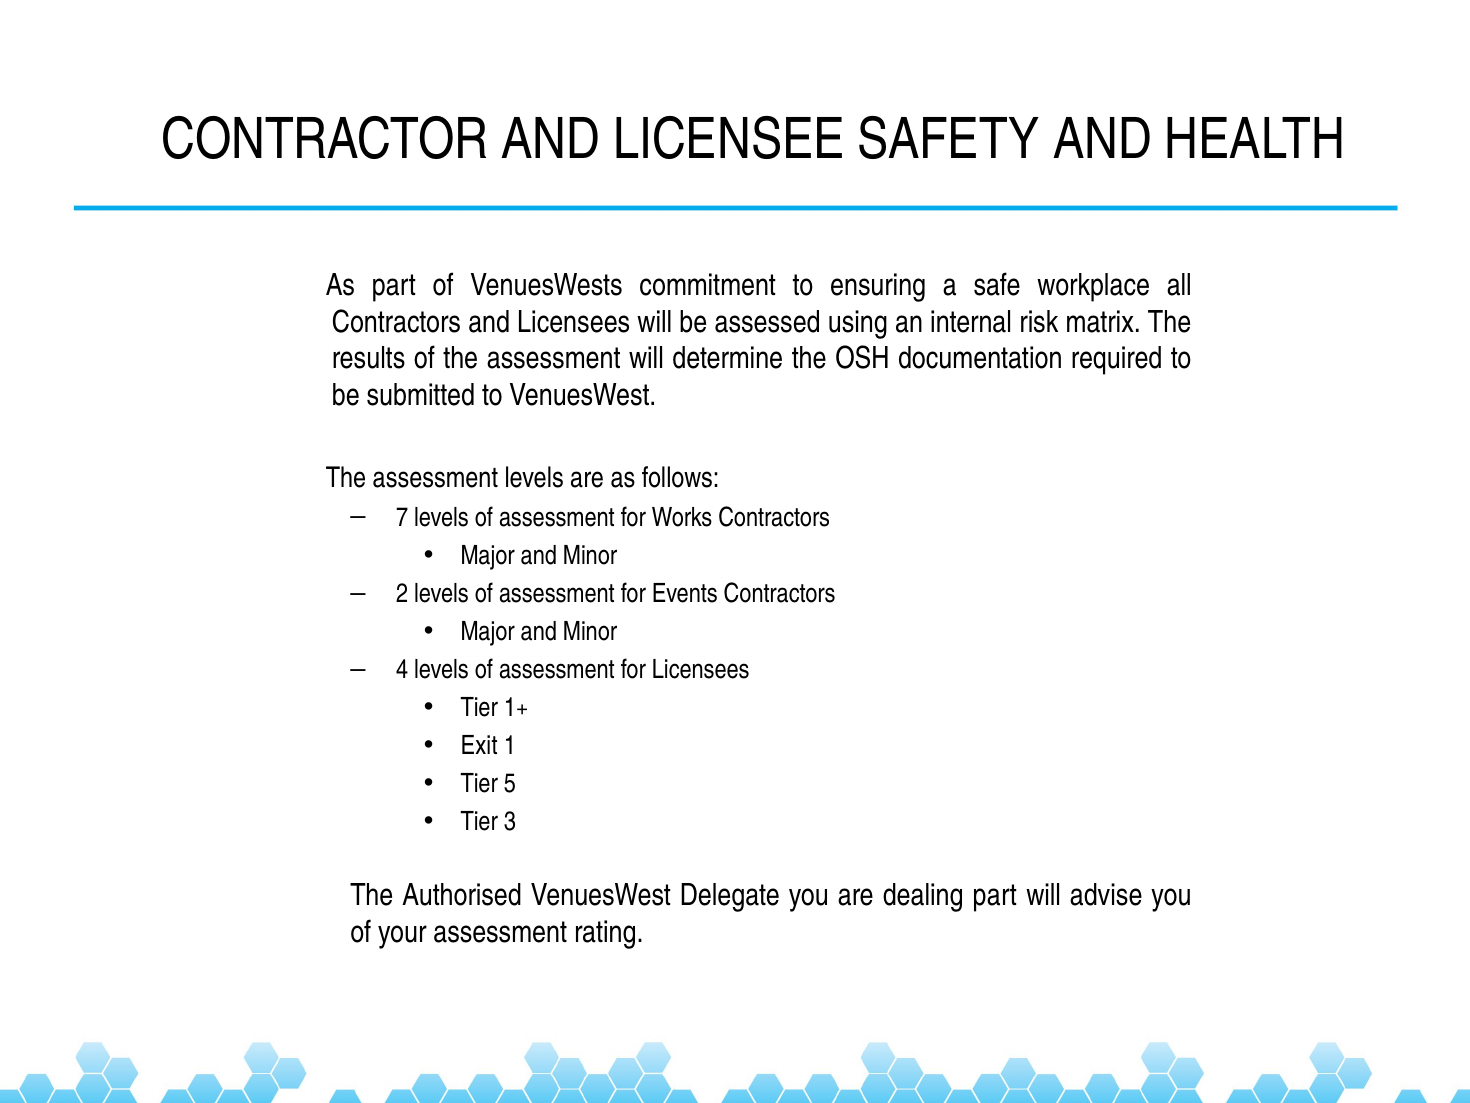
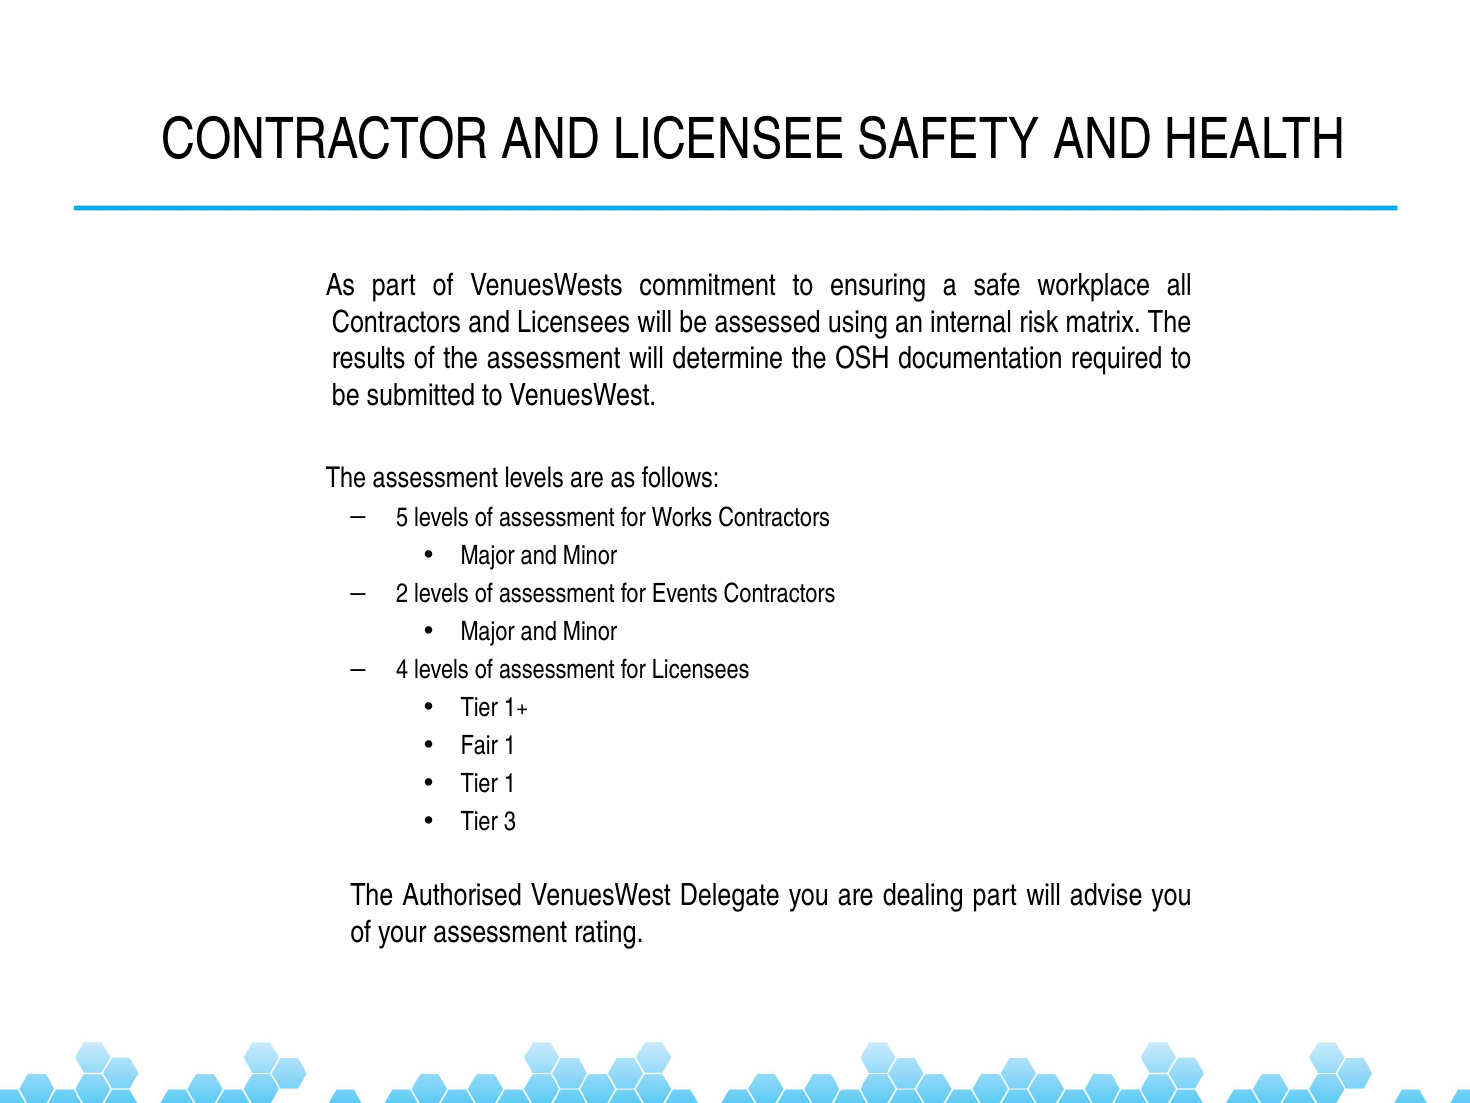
7: 7 -> 5 (402, 517)
Exit: Exit -> Fair (479, 745)
Tier 5: 5 -> 1 (510, 783)
